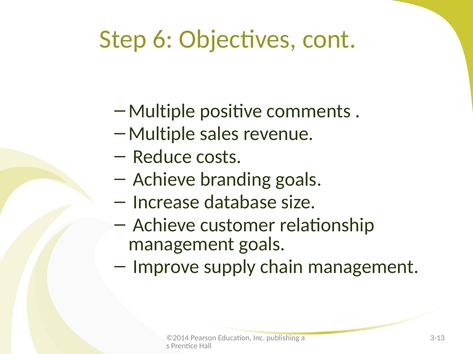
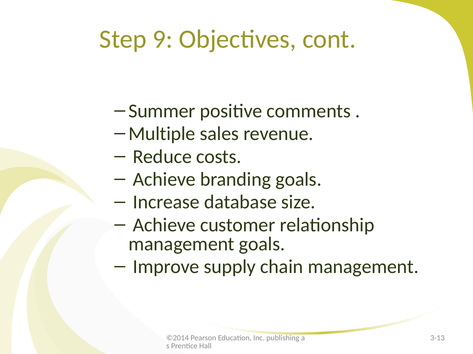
6: 6 -> 9 (163, 39)
Multiple: Multiple -> Summer (162, 111)
